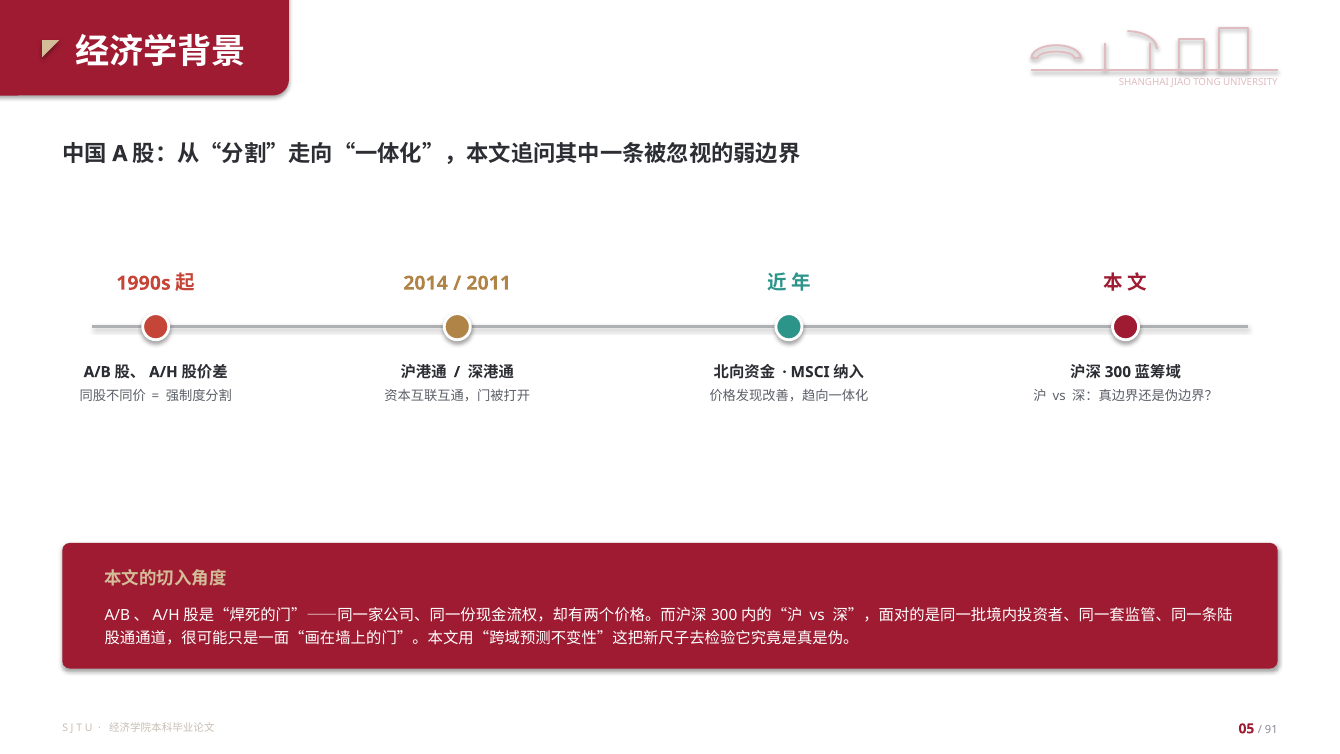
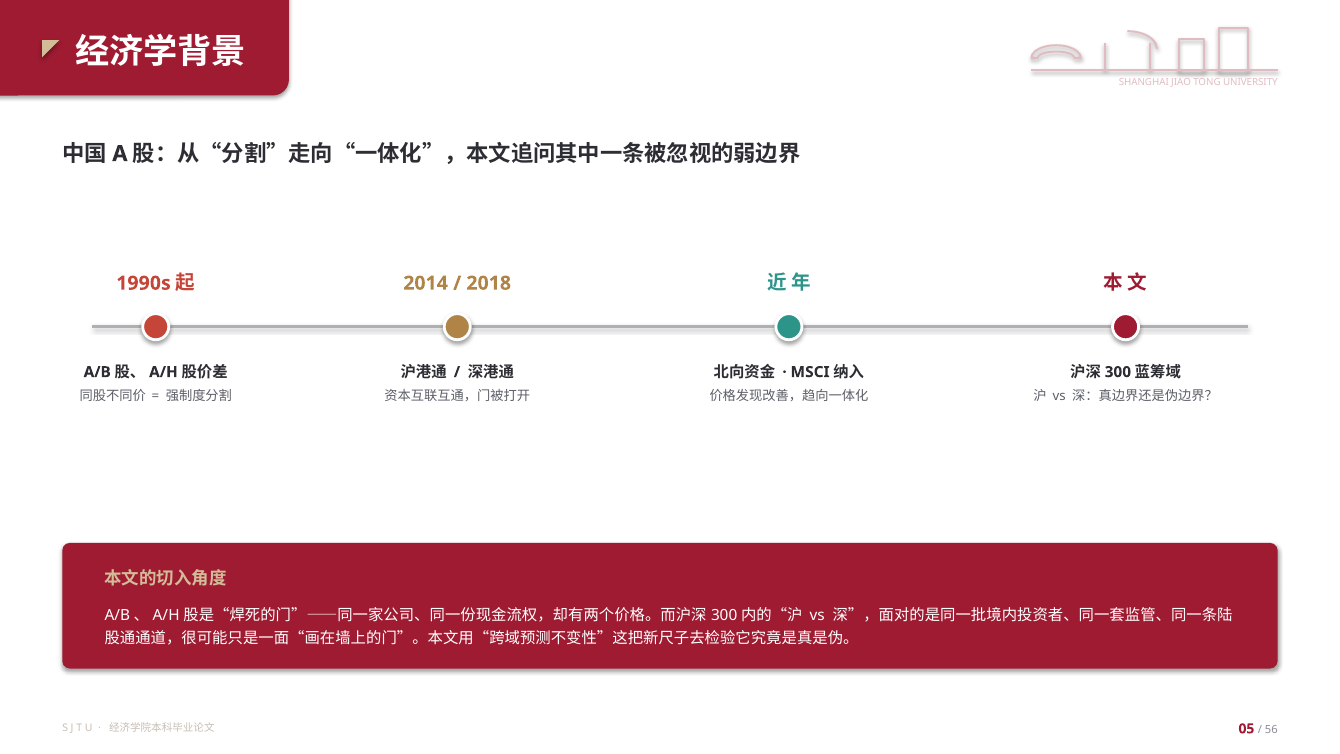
2011: 2011 -> 2018 (489, 283)
91: 91 -> 56 (1271, 729)
